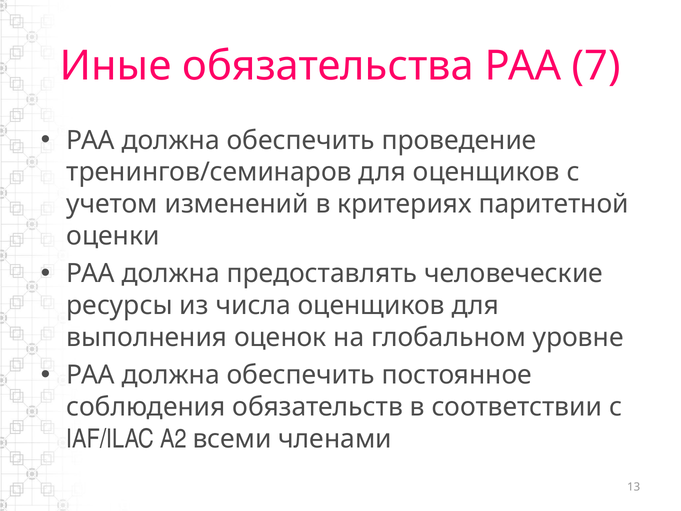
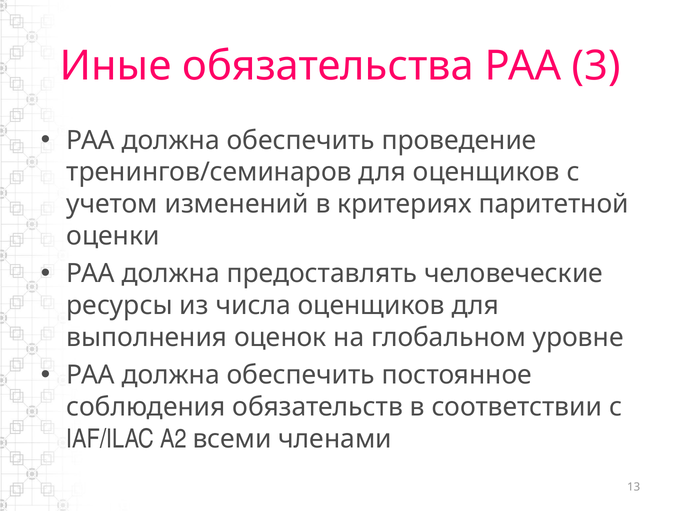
7: 7 -> 3 (596, 66)
